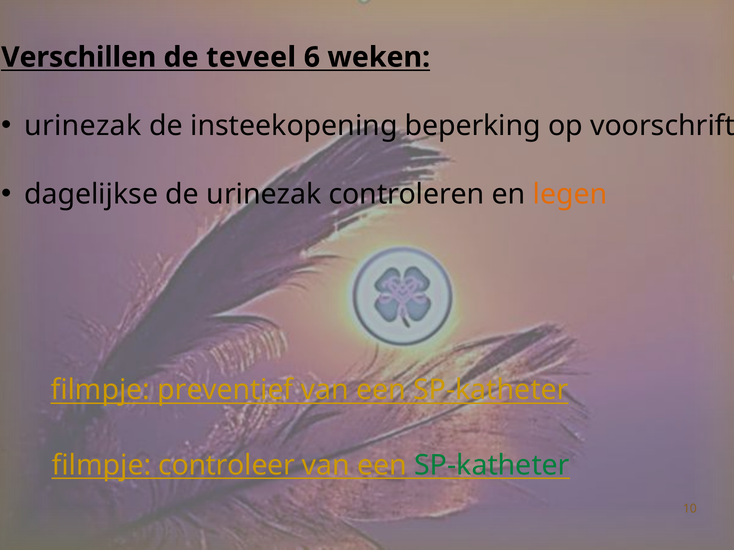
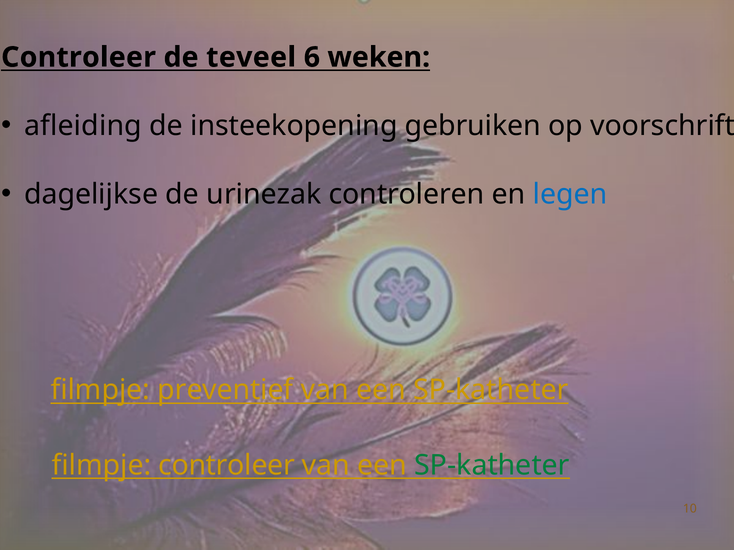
Verschillen: Verschillen -> Controleer (79, 57)
urinezak: urinezak -> afleiding (83, 126)
beperking: beperking -> gebruiken (473, 126)
legen colour: orange -> blue (570, 194)
